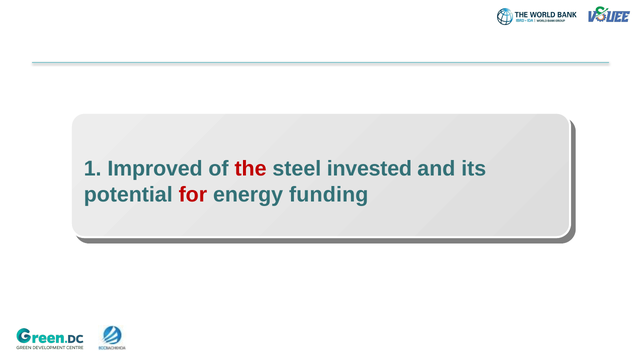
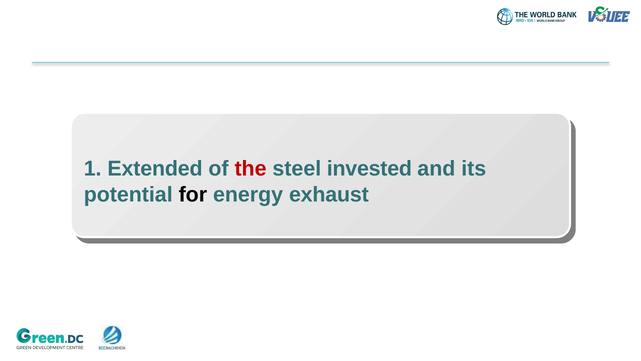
Improved: Improved -> Extended (155, 169)
for colour: red -> black (193, 194)
funding: funding -> exhaust (329, 194)
